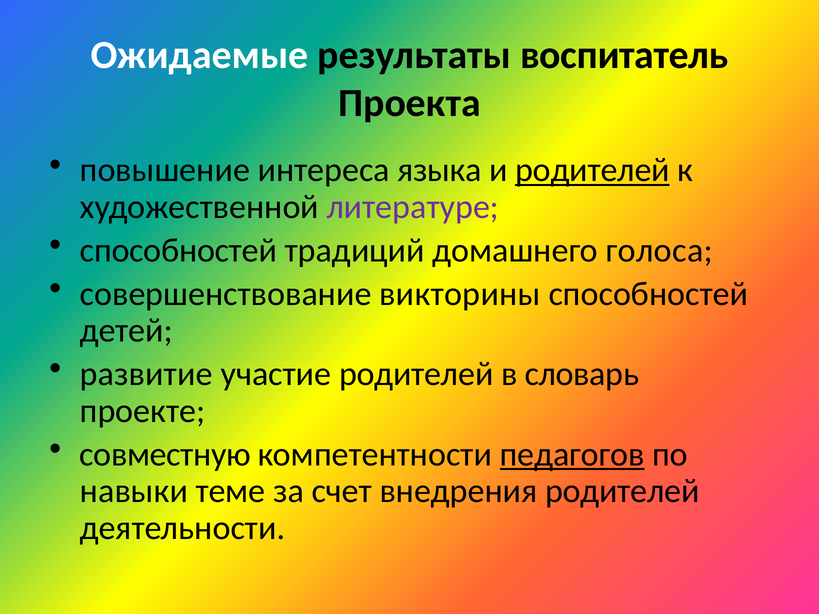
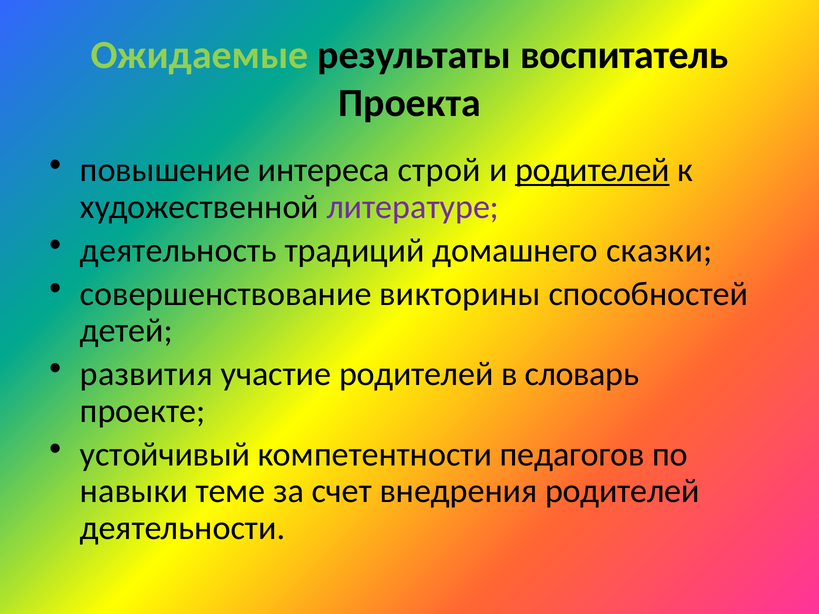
Ожидаемые colour: white -> light green (199, 55)
языка: языка -> строй (439, 170)
способностей: способностей -> деятельность (178, 251)
голоса: голоса -> сказки (659, 251)
развитие: развитие -> развития (146, 374)
совместную: совместную -> устойчивый (165, 454)
педагогов underline: present -> none (572, 454)
